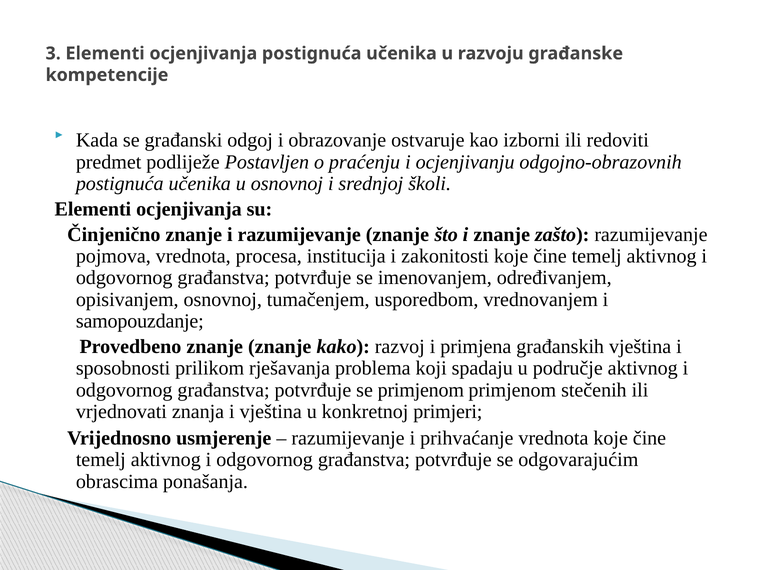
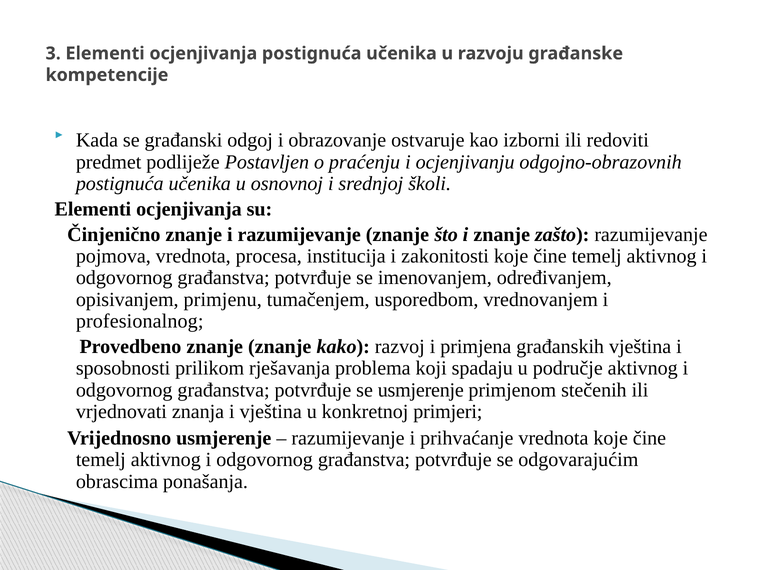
opisivanjem osnovnoj: osnovnoj -> primjenu (223, 299)
samopouzdanje: samopouzdanje -> profesionalnog (140, 321)
se primjenom: primjenom -> usmjerenje (421, 390)
